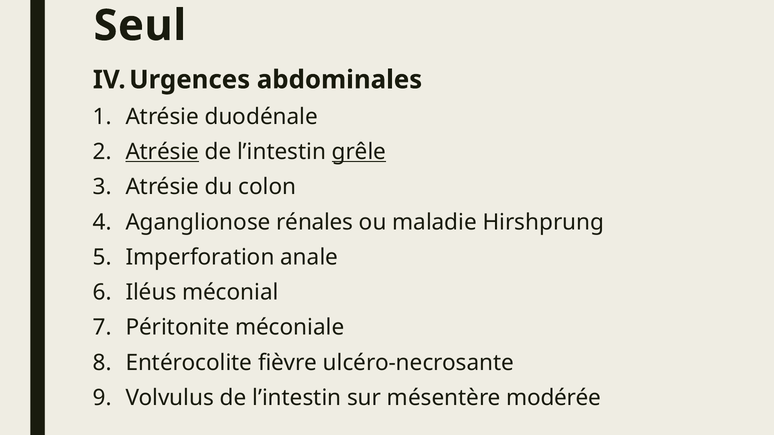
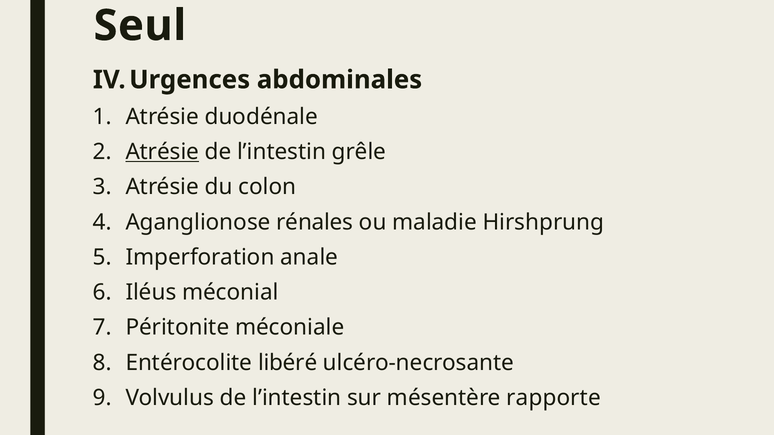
grêle underline: present -> none (359, 152)
fièvre: fièvre -> libéré (288, 363)
modérée: modérée -> rapporte (554, 398)
